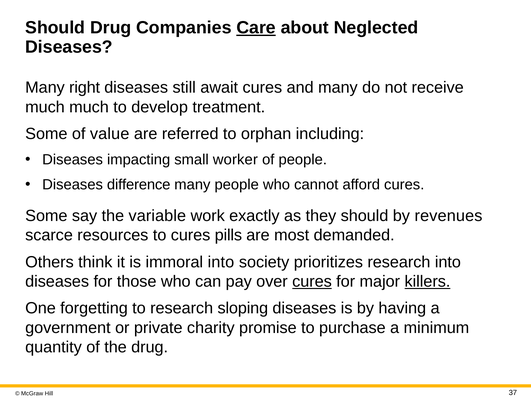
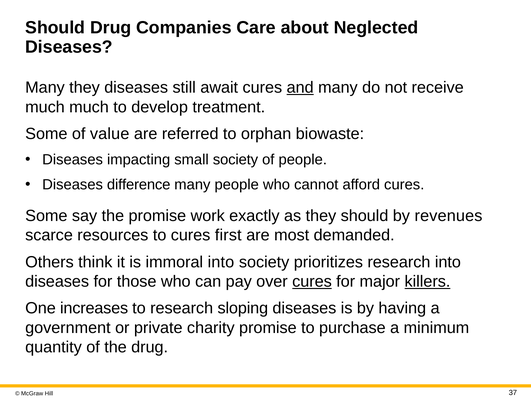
Care underline: present -> none (256, 28)
Many right: right -> they (85, 88)
and underline: none -> present (300, 88)
including: including -> biowaste (330, 134)
small worker: worker -> society (235, 160)
the variable: variable -> promise (157, 216)
pills: pills -> first (228, 235)
forgetting: forgetting -> increases (94, 308)
